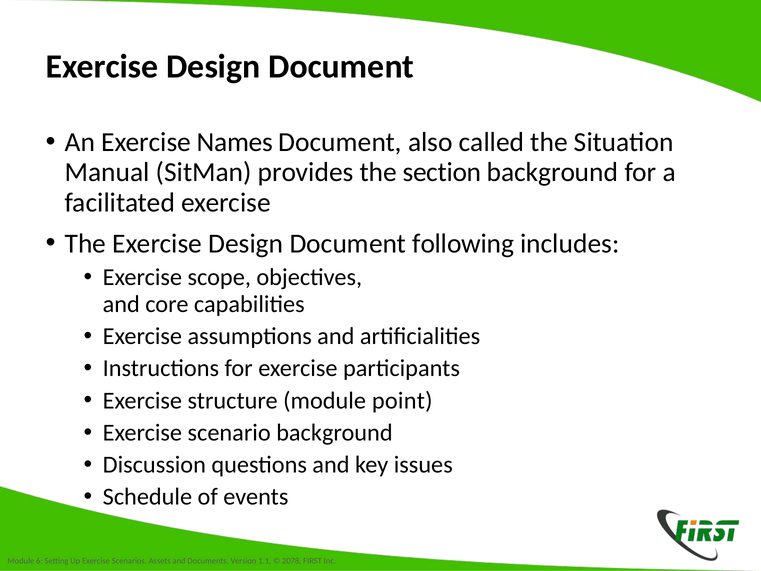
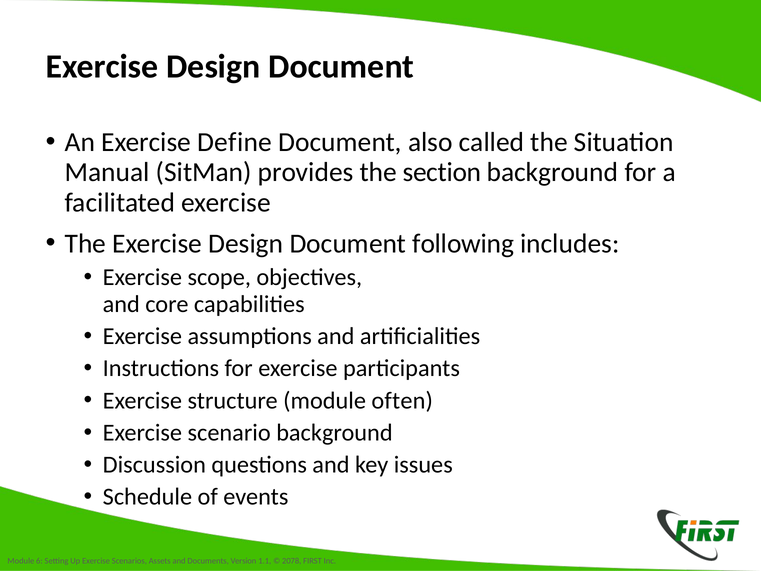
Names: Names -> Define (235, 142)
point: point -> often (402, 400)
